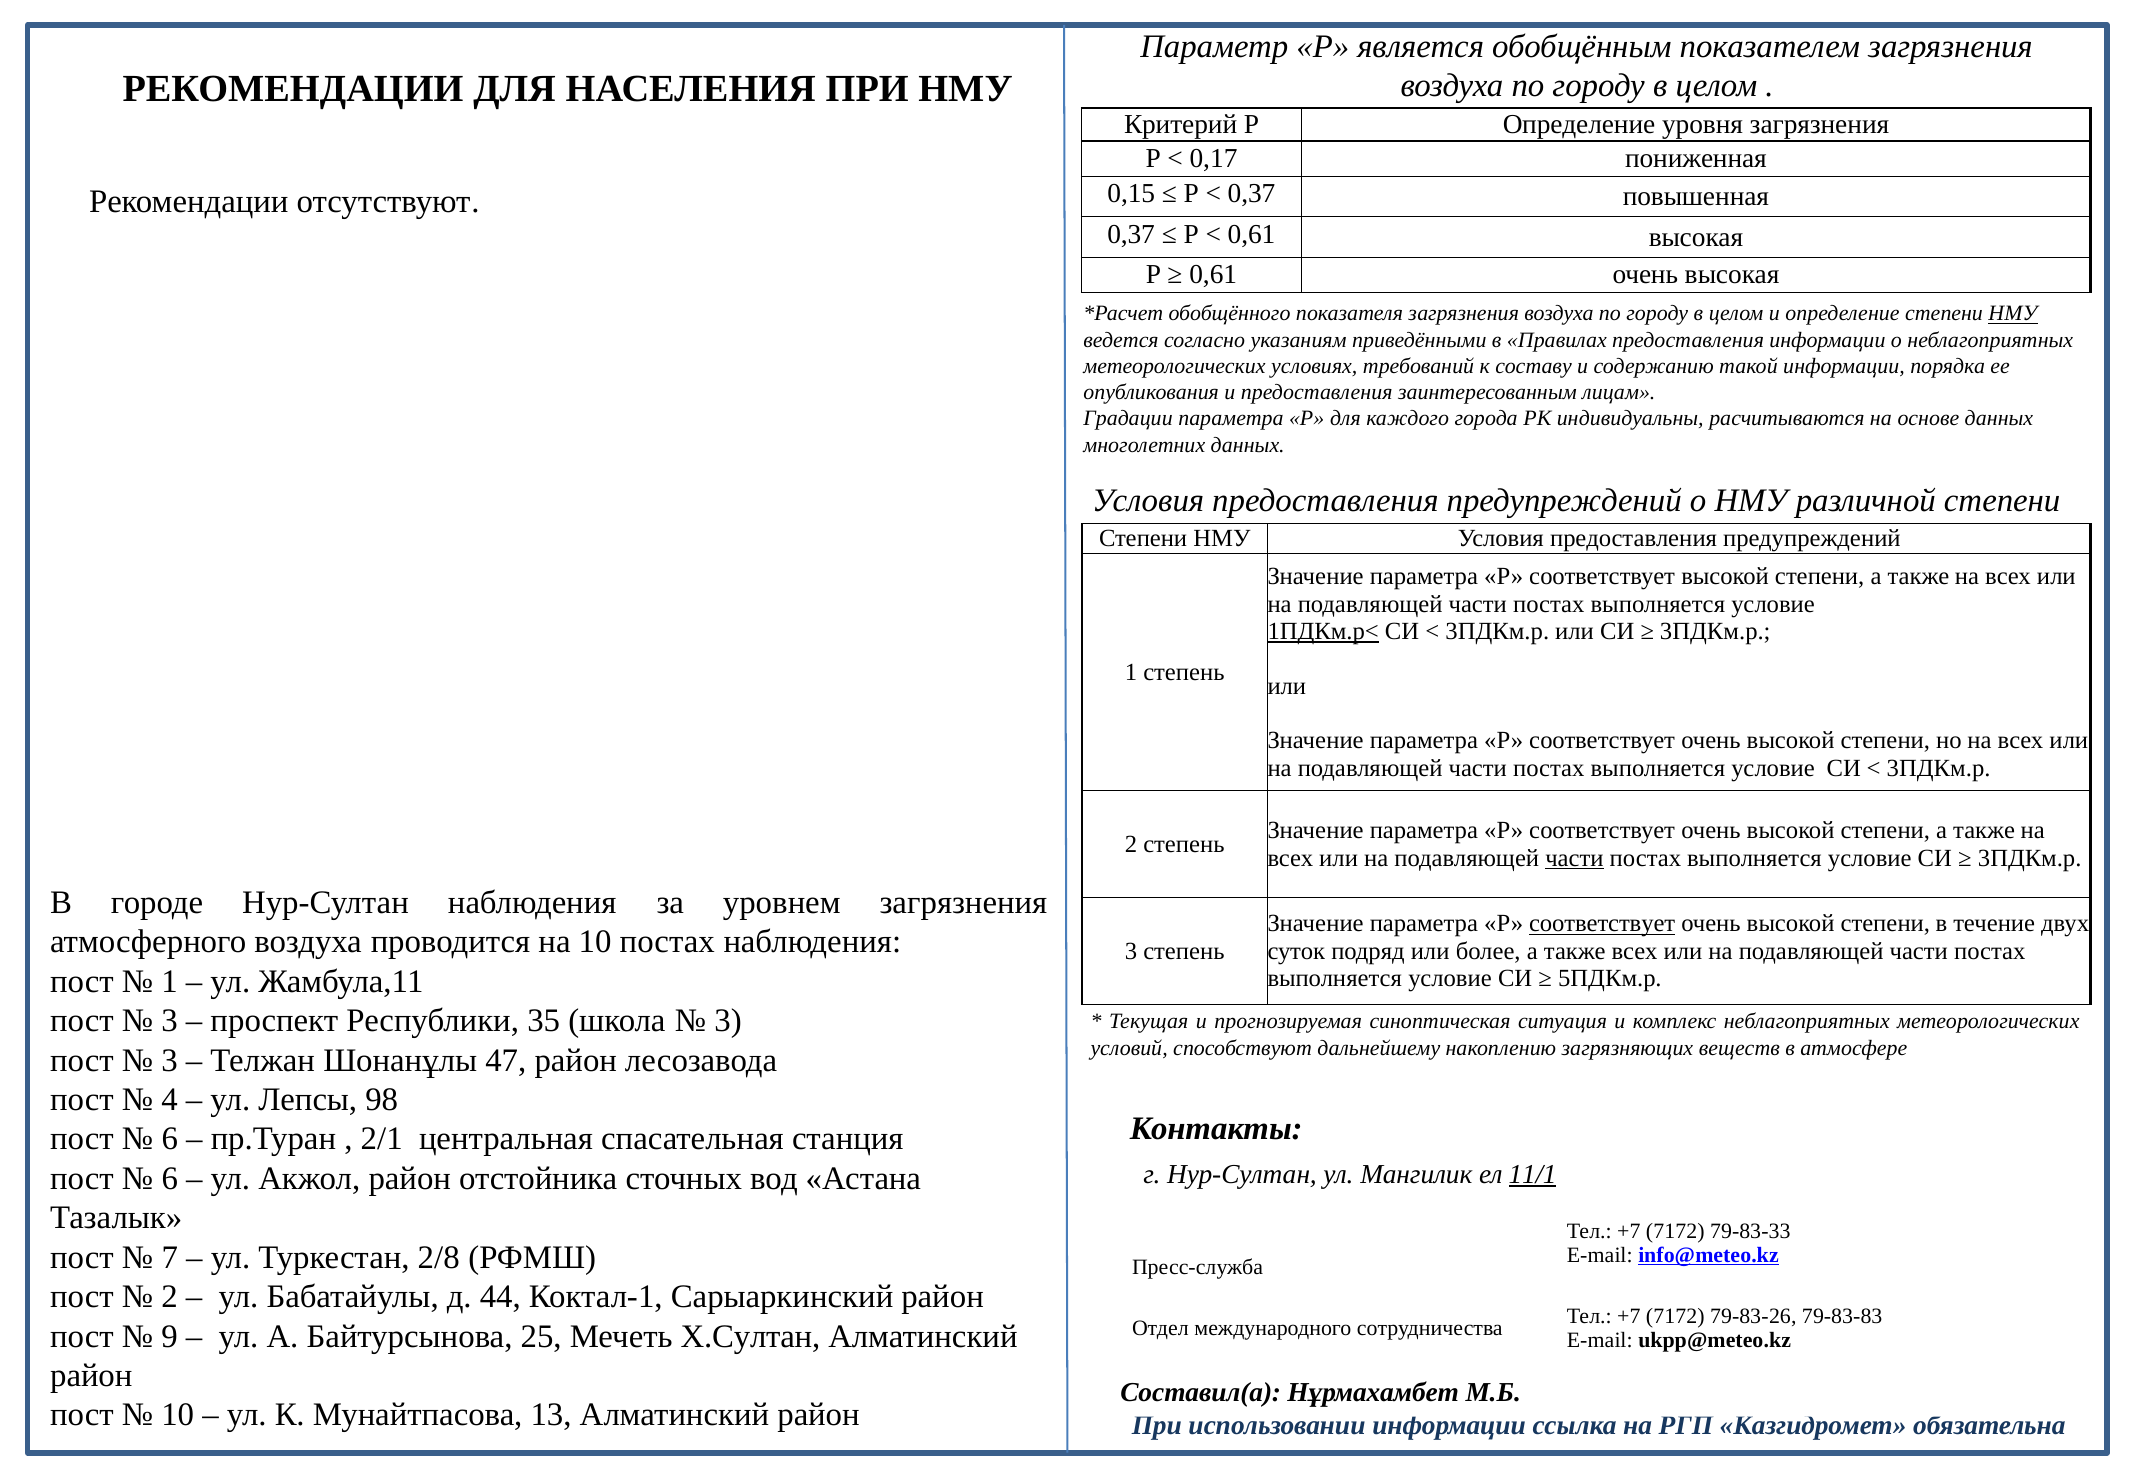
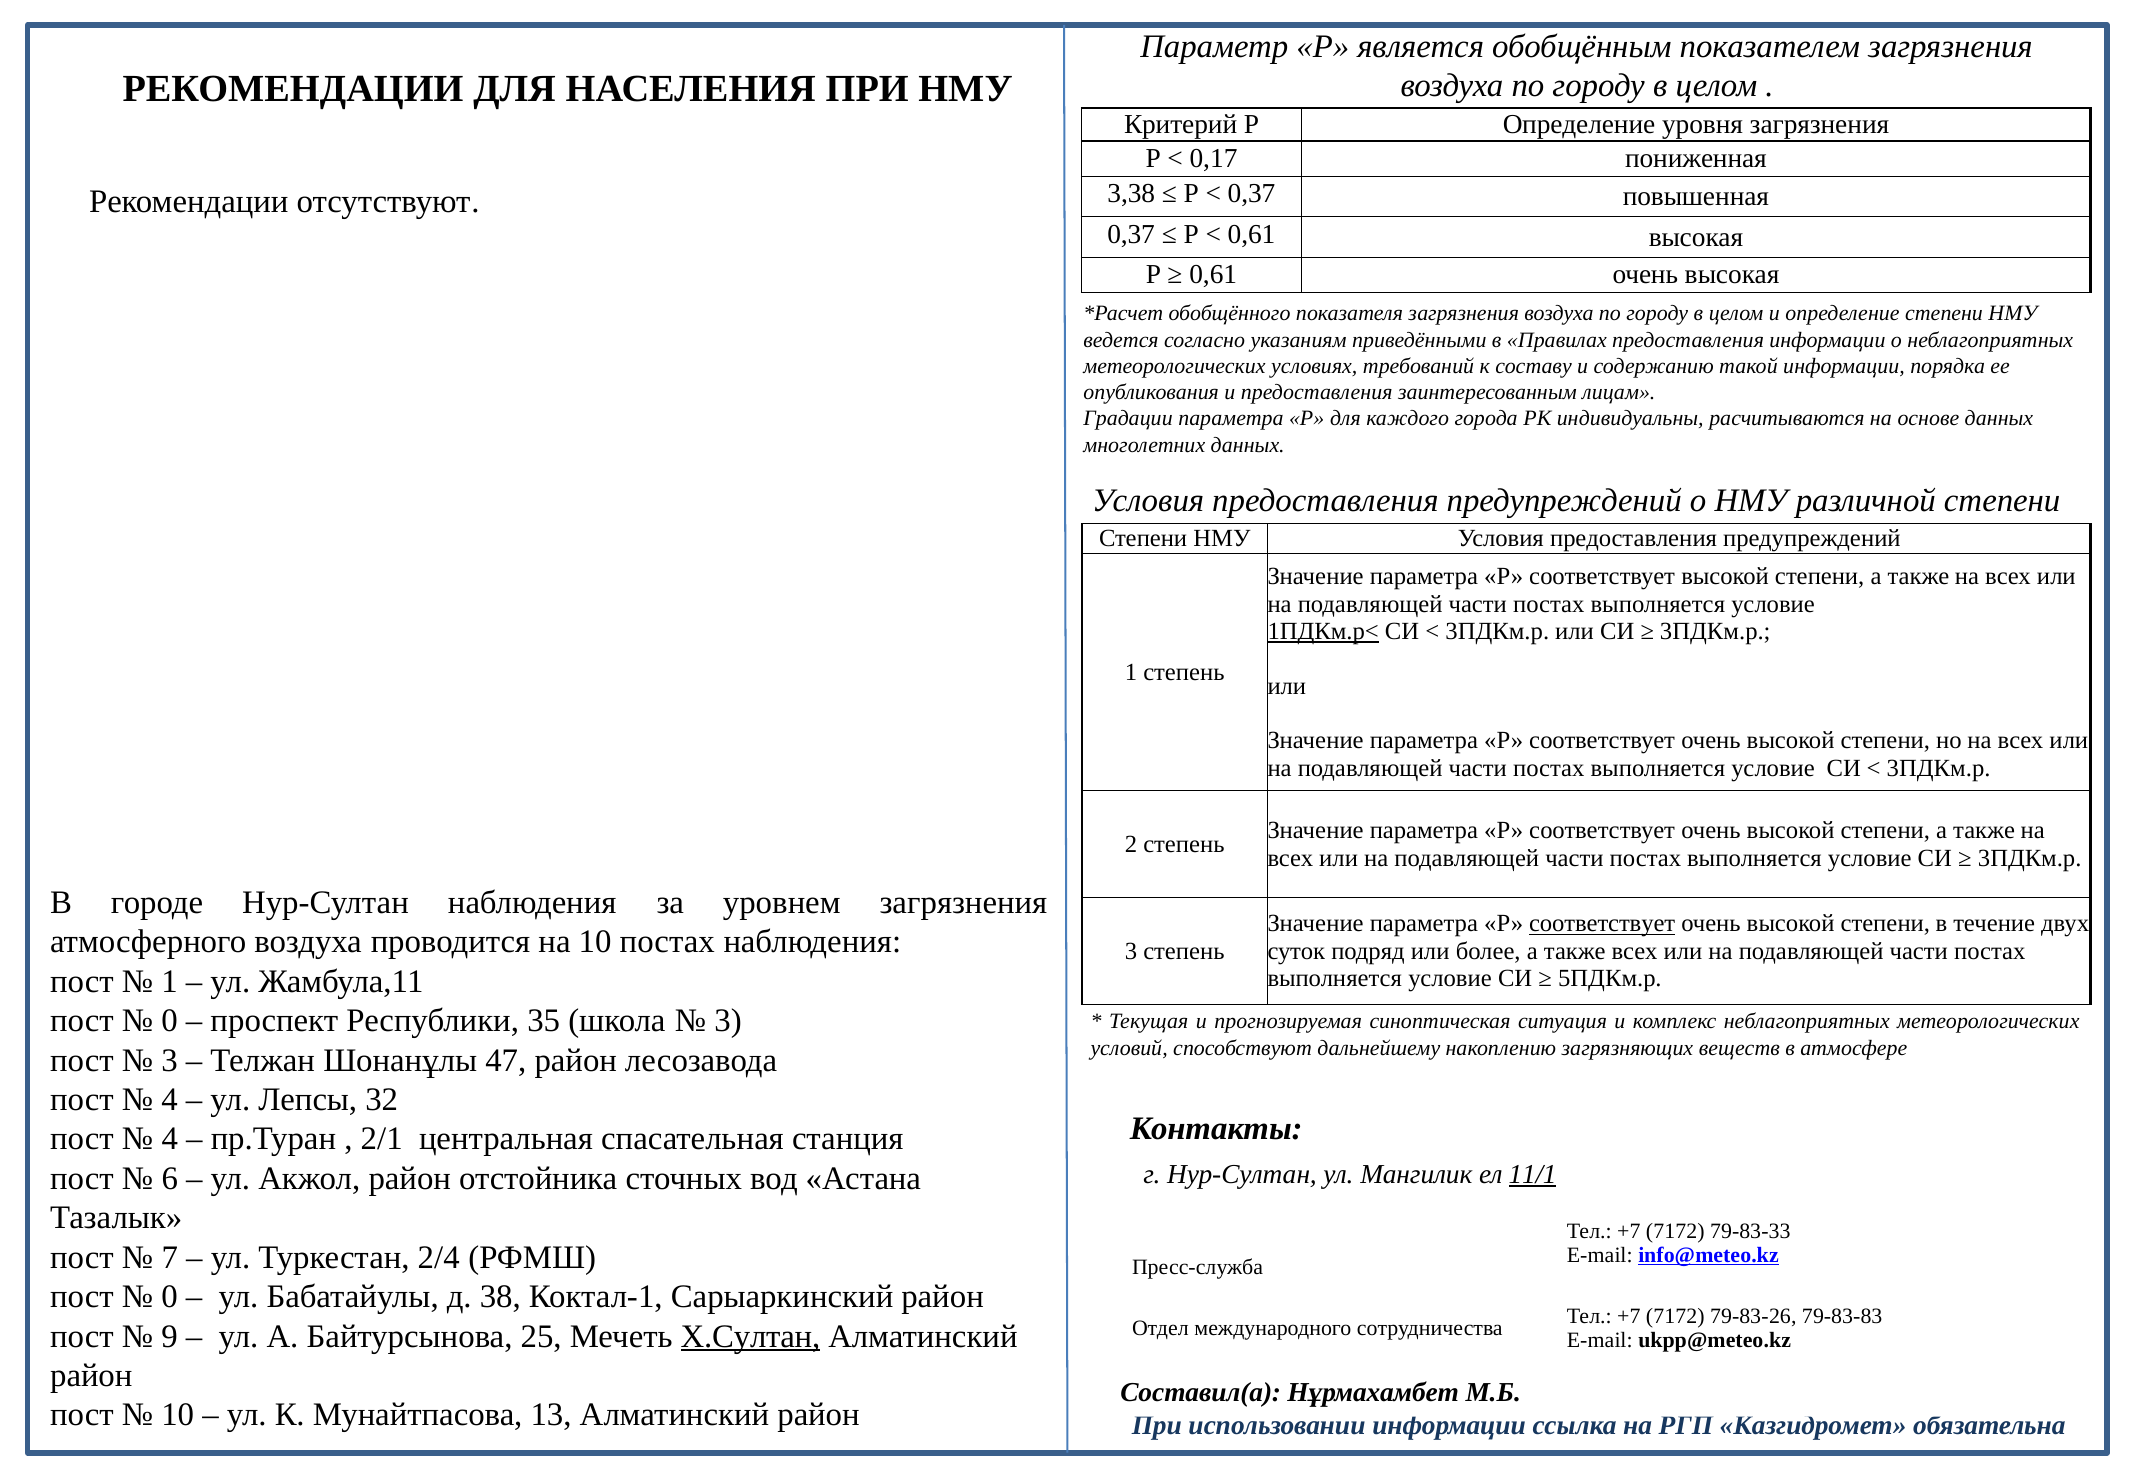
0,15: 0,15 -> 3,38 (1131, 194)
НМУ underline: present -> none (2013, 314)
части underline: present -> none (1574, 858)
3: 3 -> 0 (170, 1021)
98: 98 -> 32 (382, 1100)
6: 6 -> 4 (170, 1139)
2/8: 2/8 -> 2/4 (439, 1257)
2: 2 -> 0 (170, 1297)
44: 44 -> 38 (500, 1297)
Х.Султан underline: none -> present (750, 1336)
